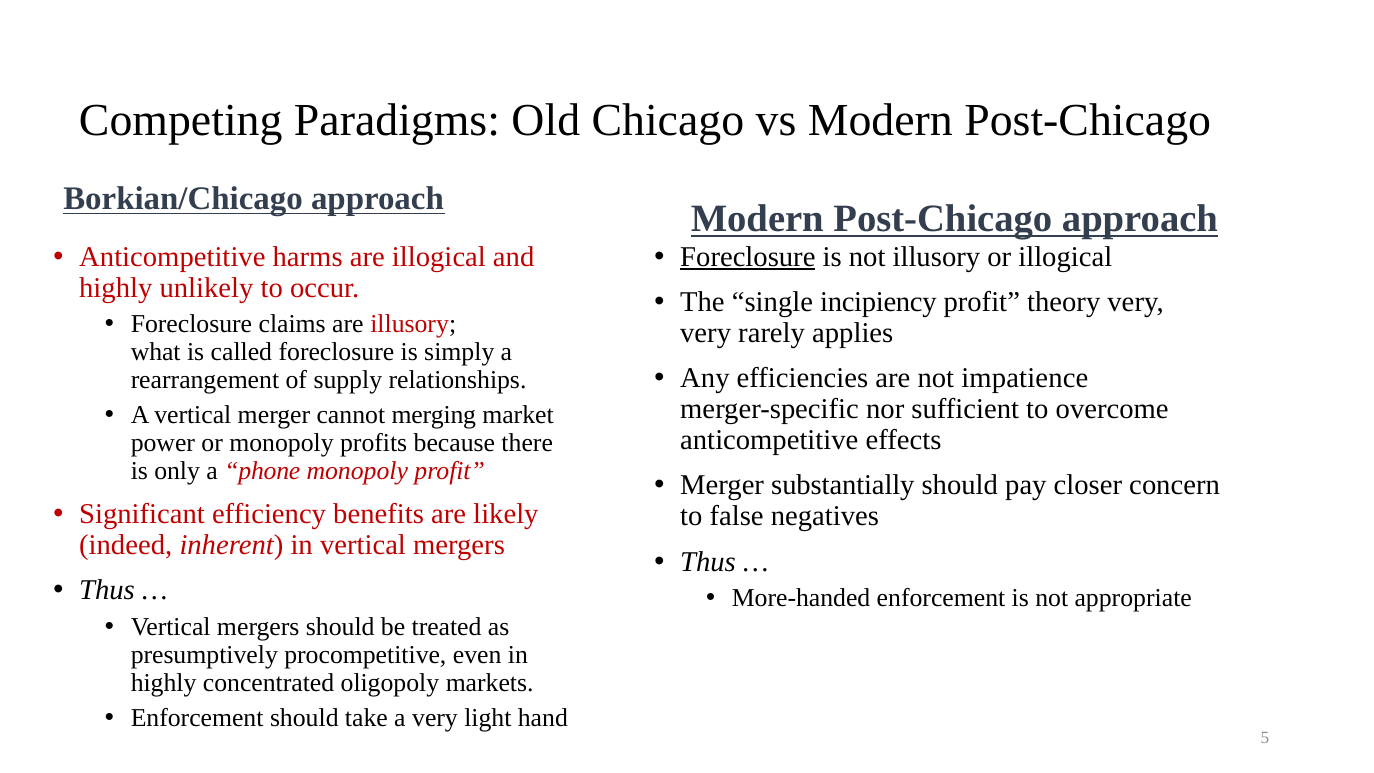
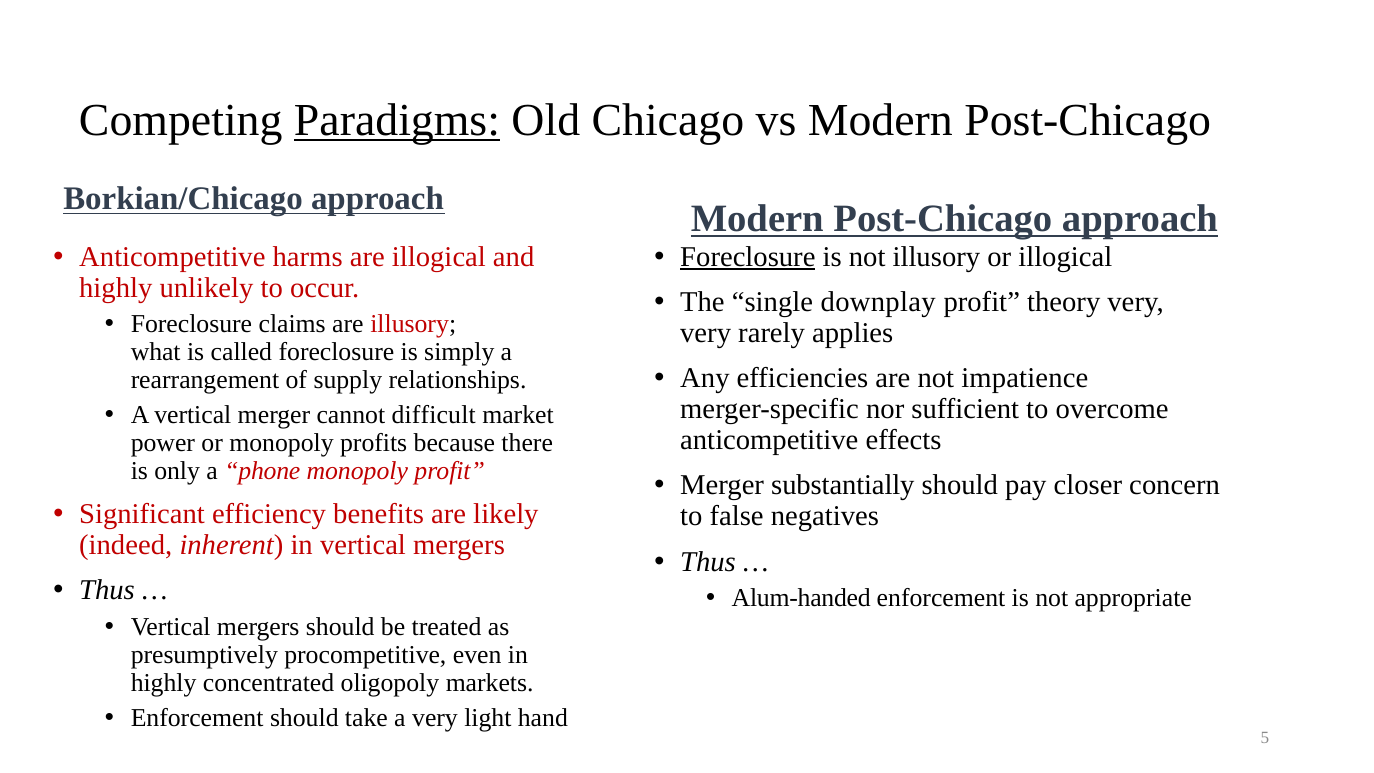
Paradigms underline: none -> present (397, 120)
incipiency: incipiency -> downplay (878, 302)
merging: merging -> difficult (434, 415)
More-handed: More-handed -> Alum-handed (801, 598)
